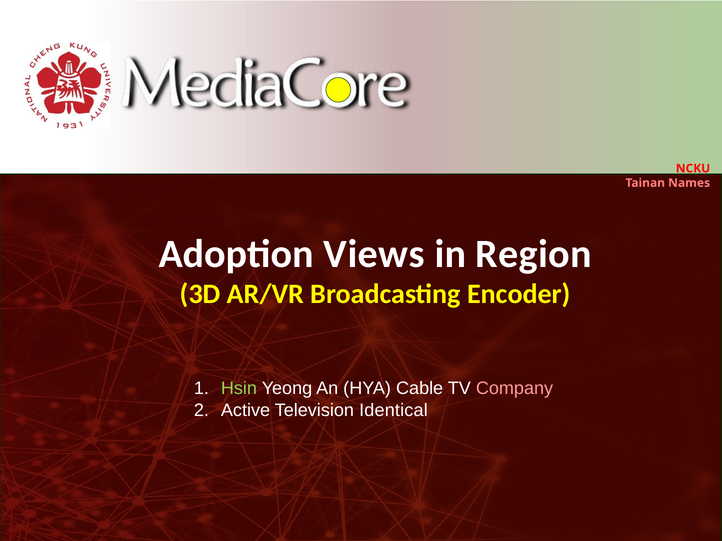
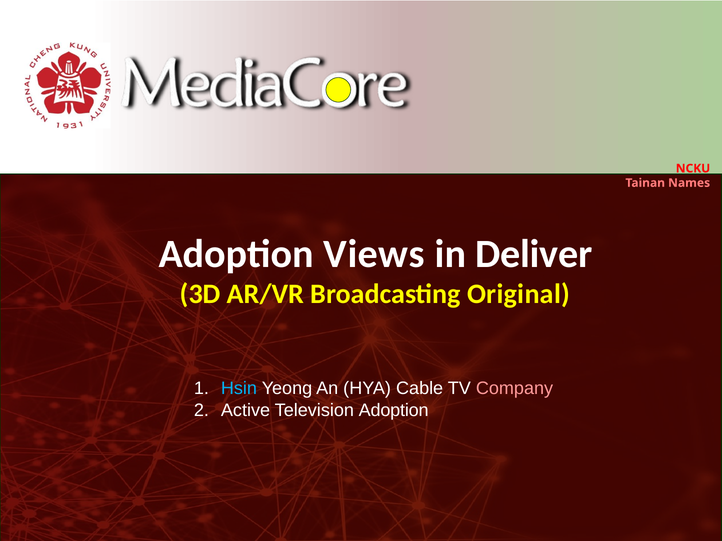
Region: Region -> Deliver (534, 254)
Encoder: Encoder -> Original (519, 294)
Hsin colour: light green -> light blue (239, 389)
Television Identical: Identical -> Adoption (394, 411)
